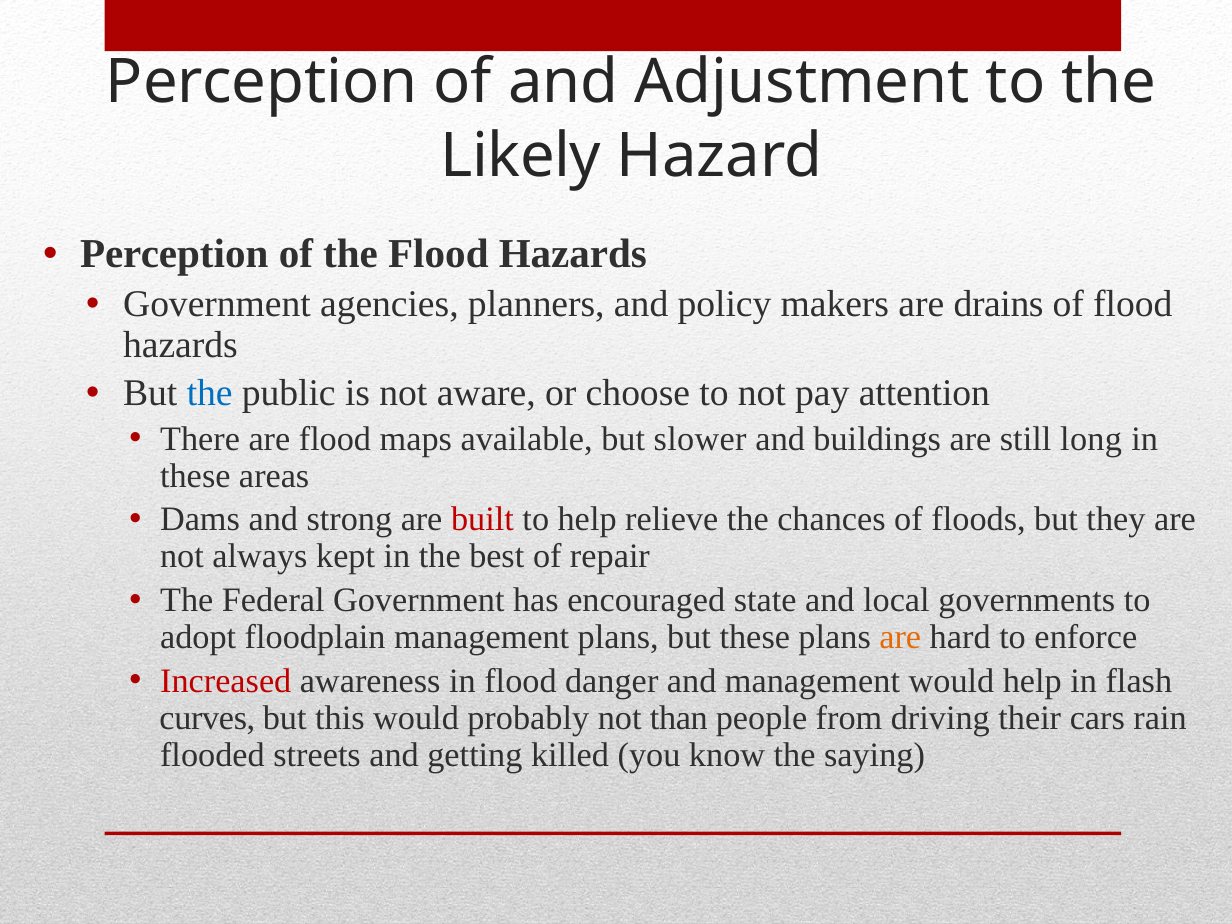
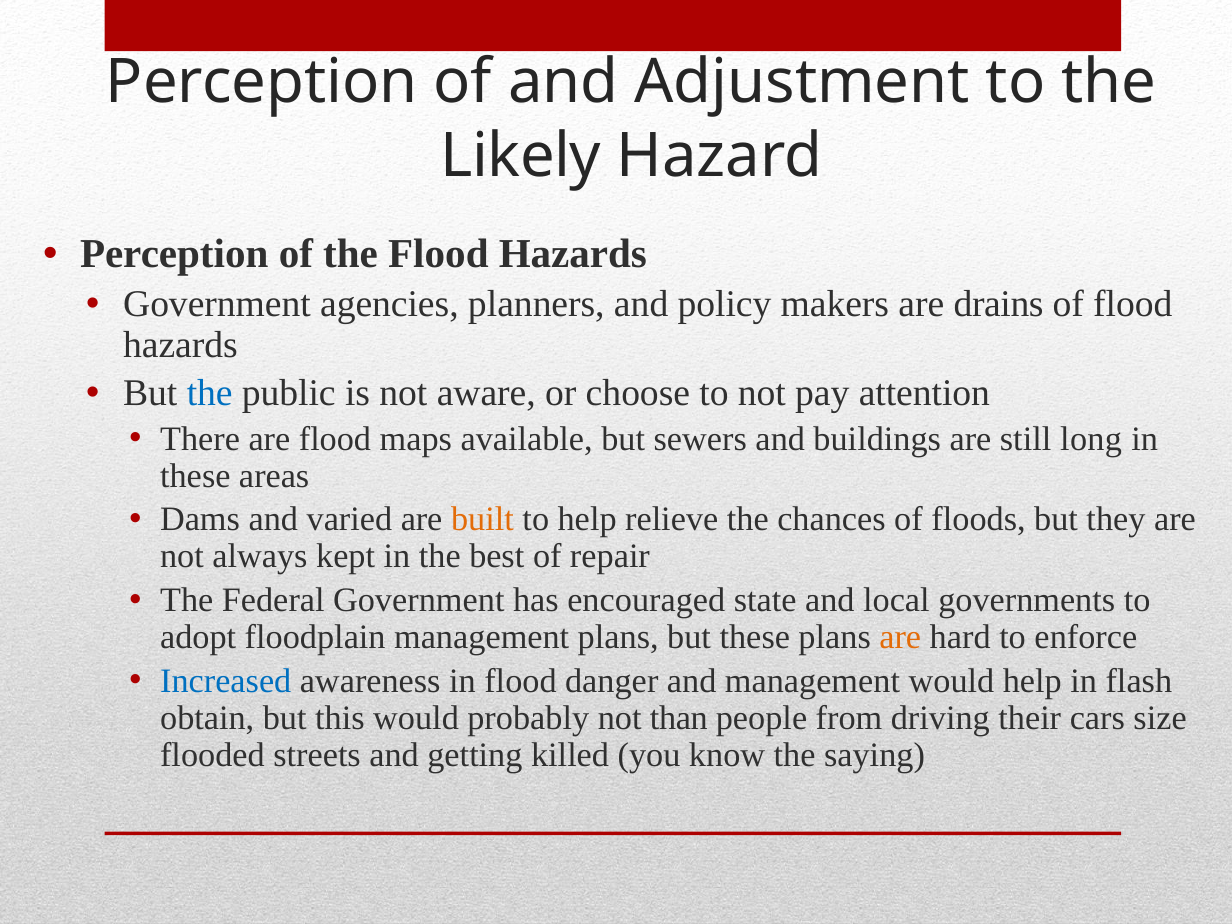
slower: slower -> sewers (700, 439)
strong: strong -> varied (349, 520)
built colour: red -> orange (482, 520)
Increased colour: red -> blue (226, 681)
curves: curves -> obtain (207, 718)
rain: rain -> size (1160, 718)
